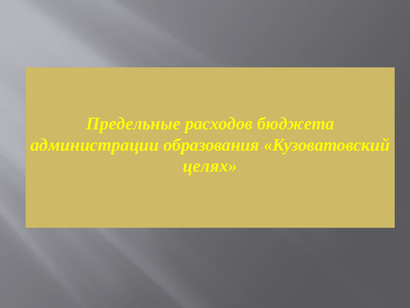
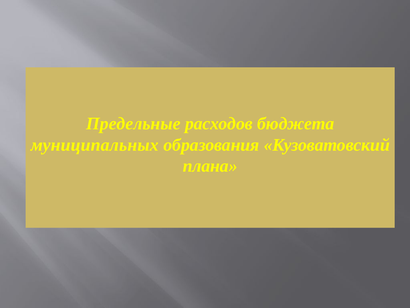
администрации: администрации -> муниципальных (95, 145)
целях: целях -> плана (210, 166)
